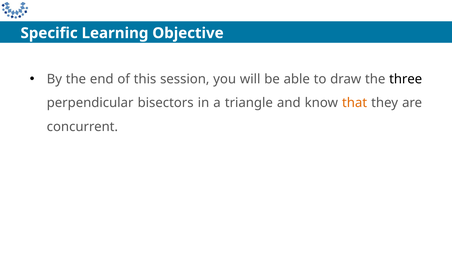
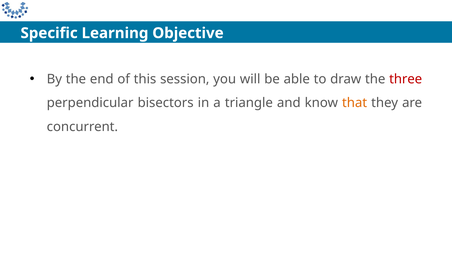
three colour: black -> red (406, 79)
